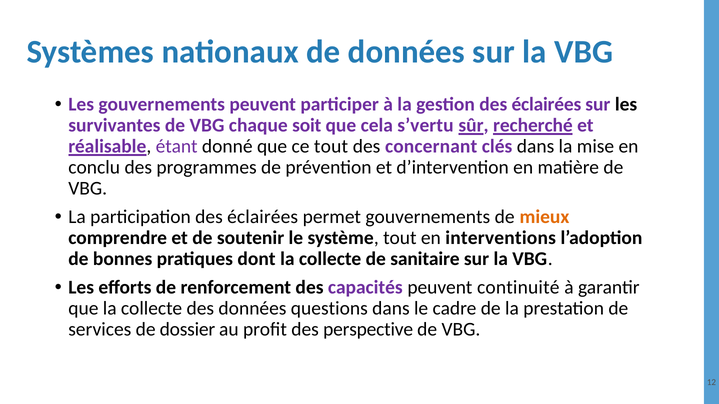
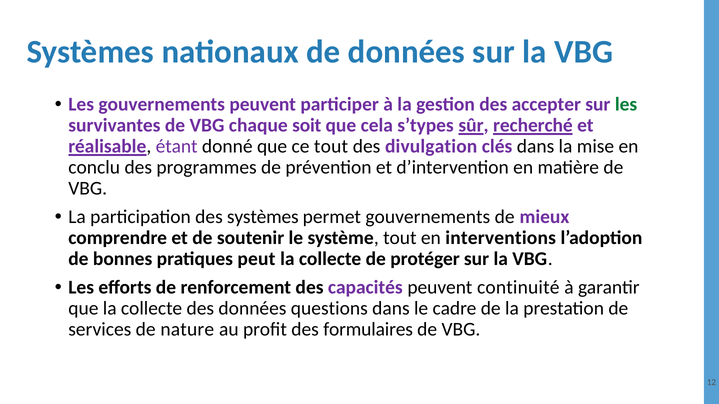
gestion des éclairées: éclairées -> accepter (546, 105)
les colour: black -> green (626, 105)
s’vertu: s’vertu -> s’types (426, 126)
concernant: concernant -> divulgation (431, 147)
participation des éclairées: éclairées -> systèmes (263, 217)
mieux colour: orange -> purple (544, 217)
dont: dont -> peut (256, 259)
sanitaire: sanitaire -> protéger (425, 259)
dossier: dossier -> nature (187, 330)
perspective: perspective -> formulaires (368, 330)
